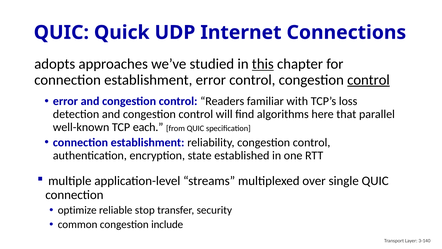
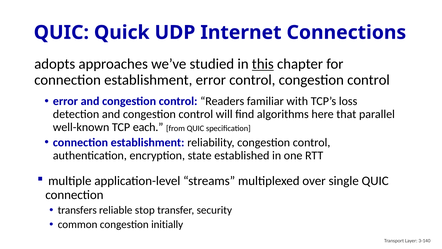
control underline: present -> none (368, 80)
optimize: optimize -> transfers (77, 210)
include: include -> initially (167, 224)
